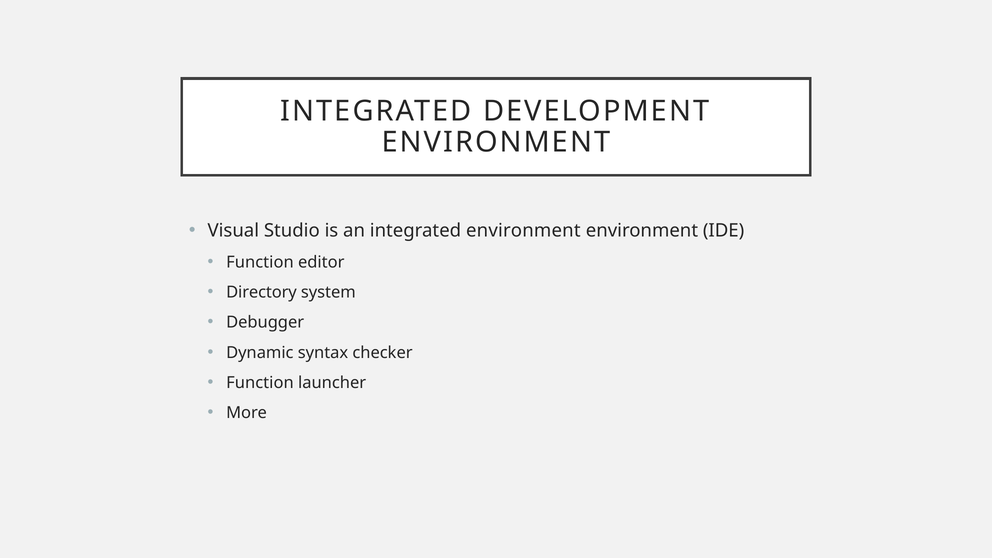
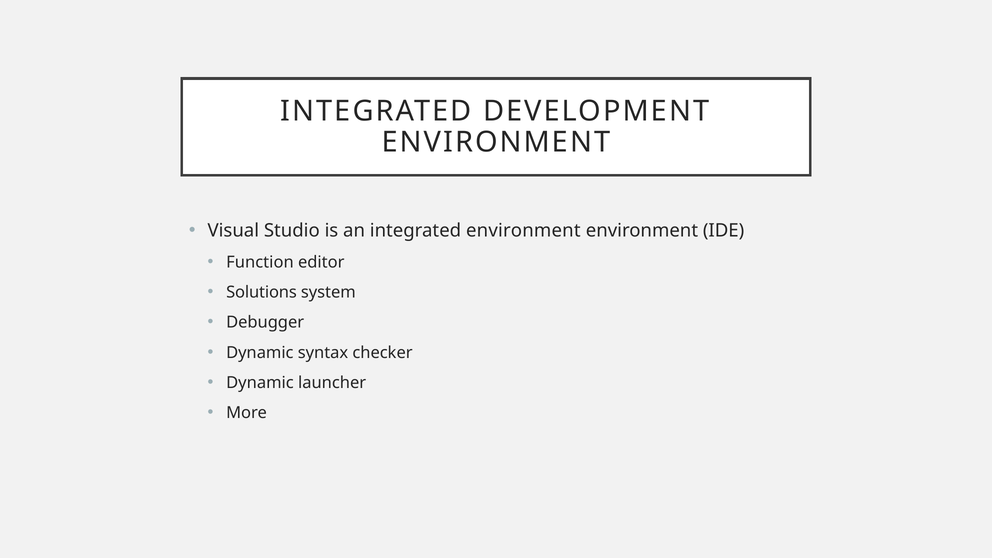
Directory: Directory -> Solutions (262, 292)
Function: Function -> Dynamic (260, 383)
